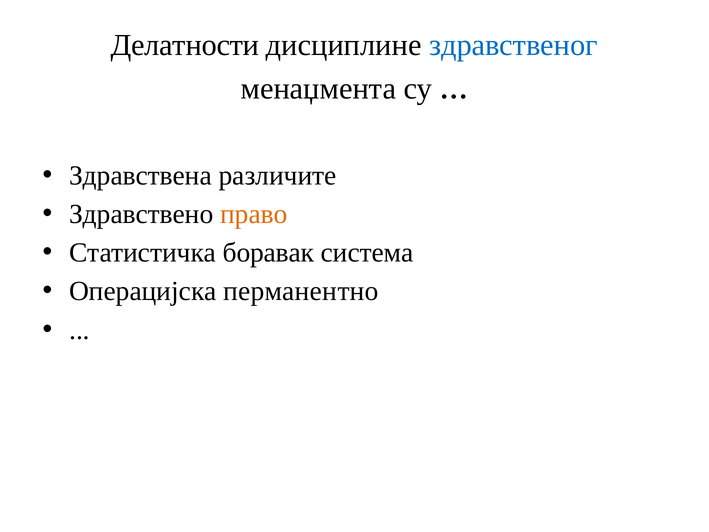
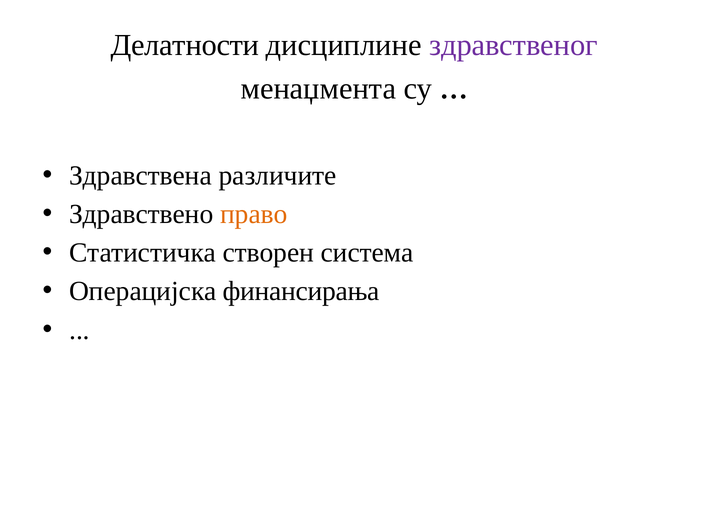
здравственог colour: blue -> purple (513, 45)
боравак: боравак -> створен (268, 253)
перманентно: перманентно -> финансирања (301, 291)
